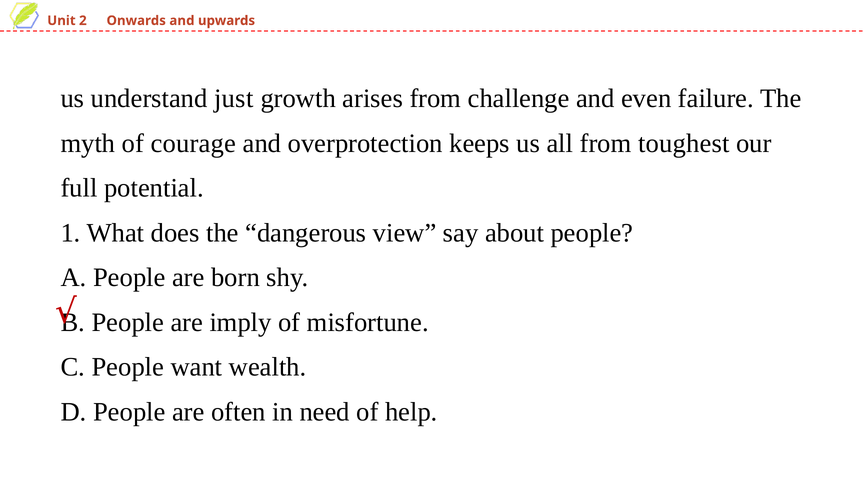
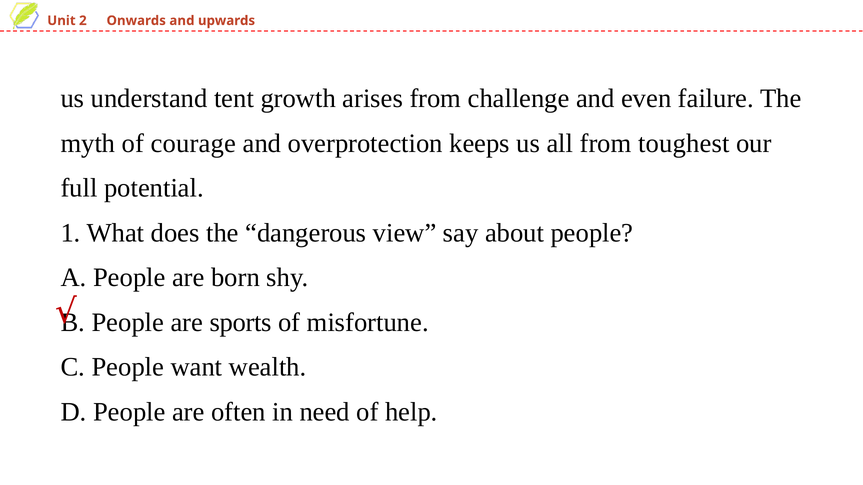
just: just -> tent (234, 99)
imply: imply -> sports (241, 323)
